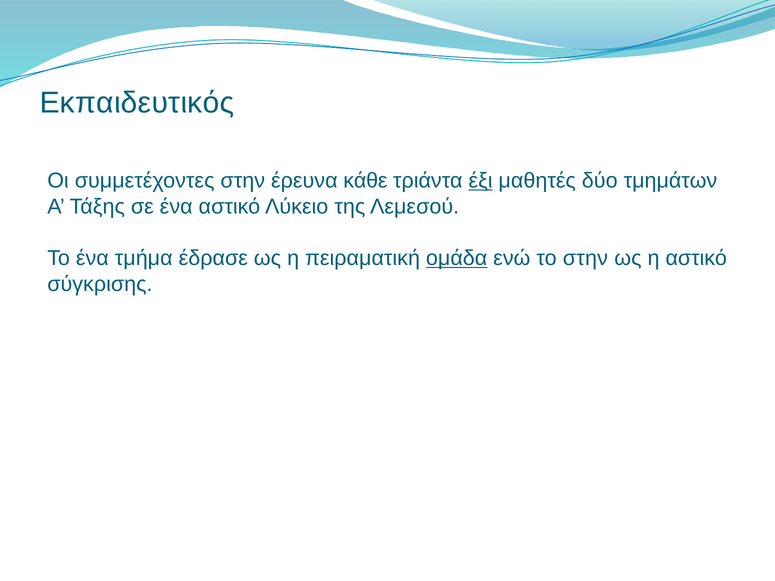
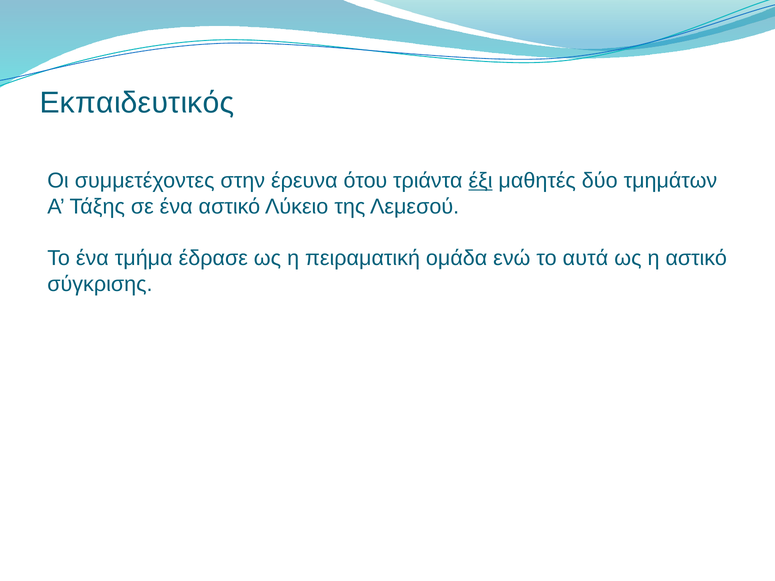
κάθε: κάθε -> ότου (365, 181)
ομάδα underline: present -> none (457, 258)
το στην: στην -> αυτά (585, 258)
